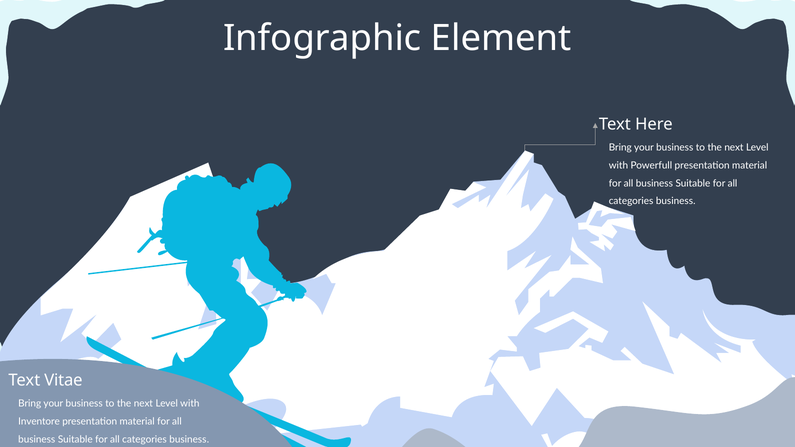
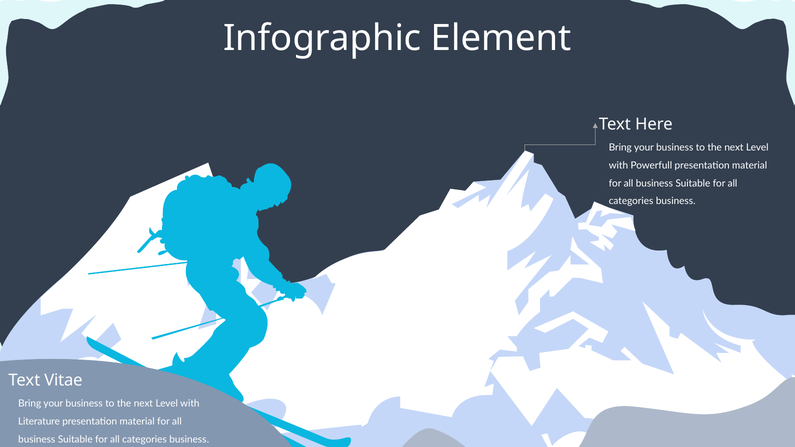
Inventore: Inventore -> Literature (39, 422)
